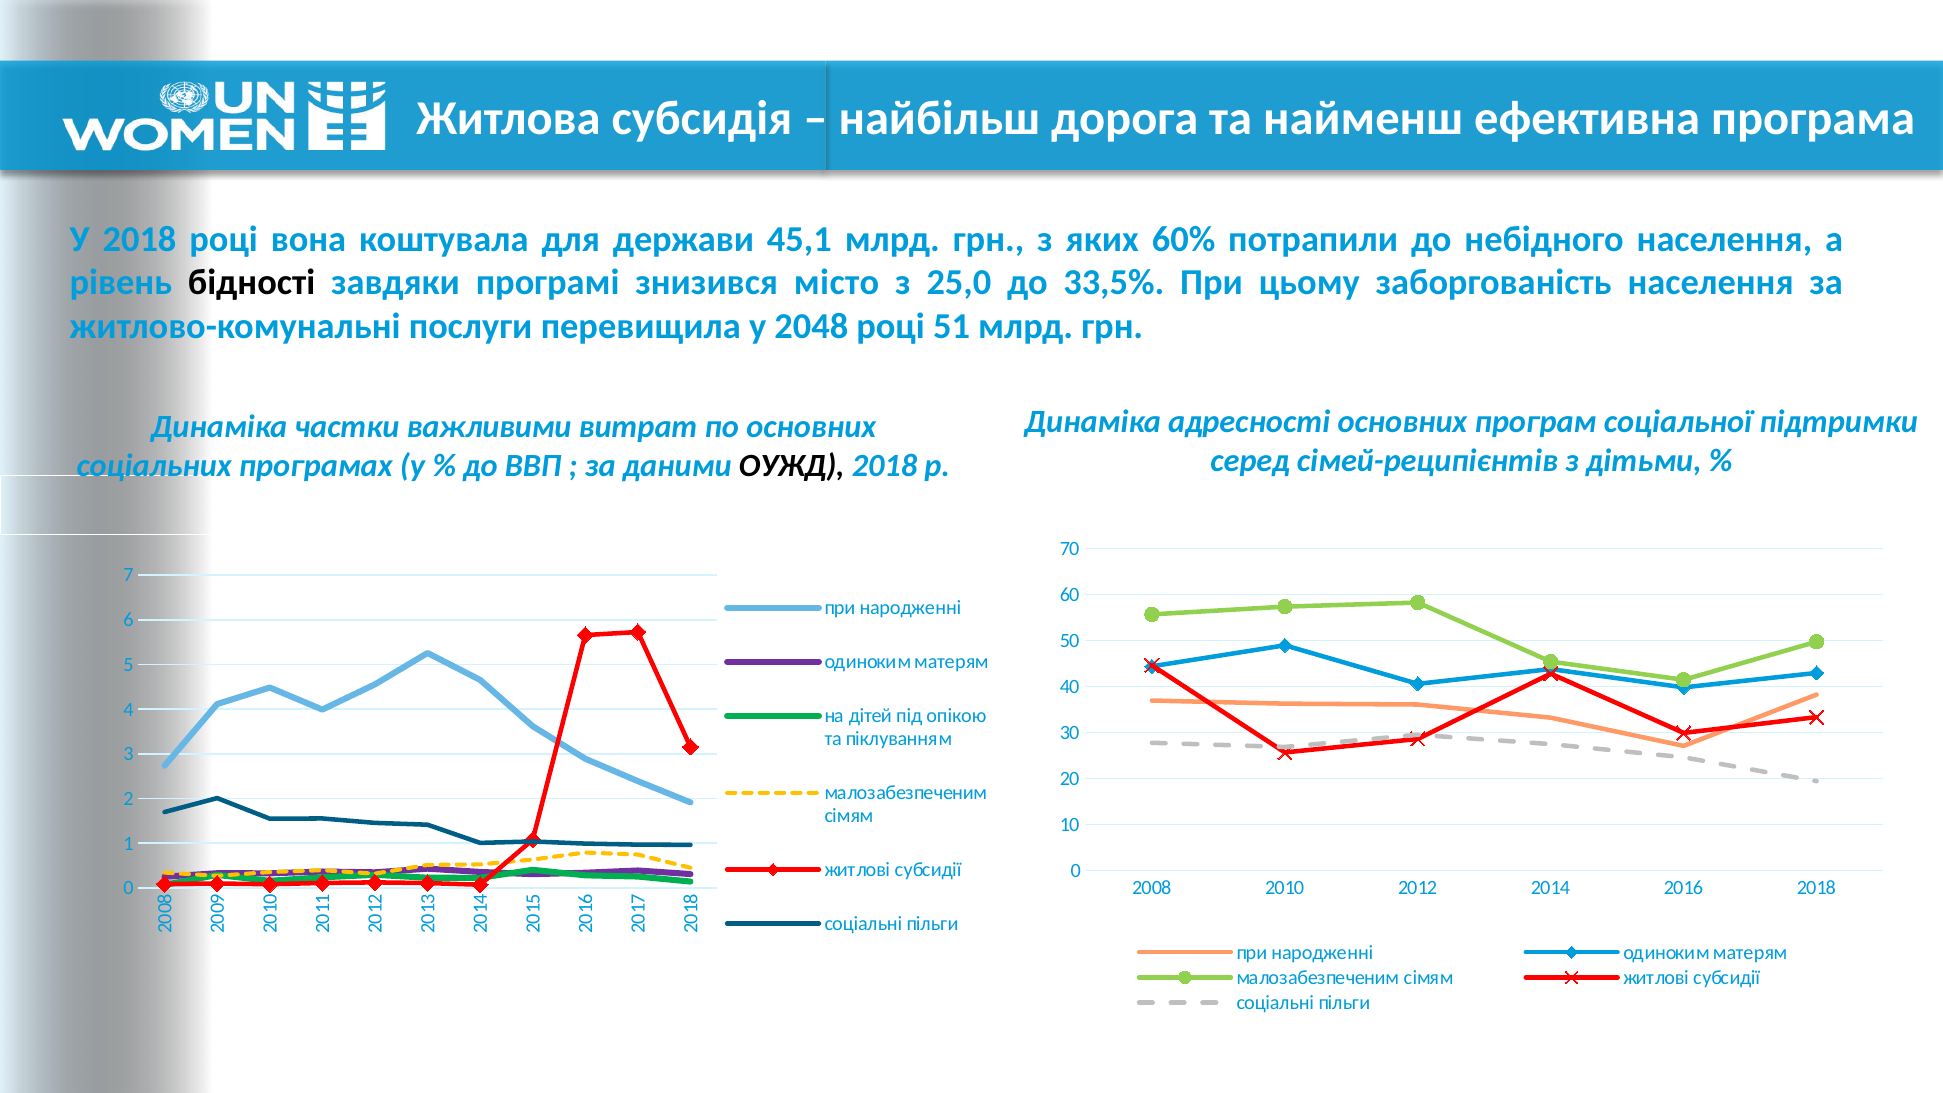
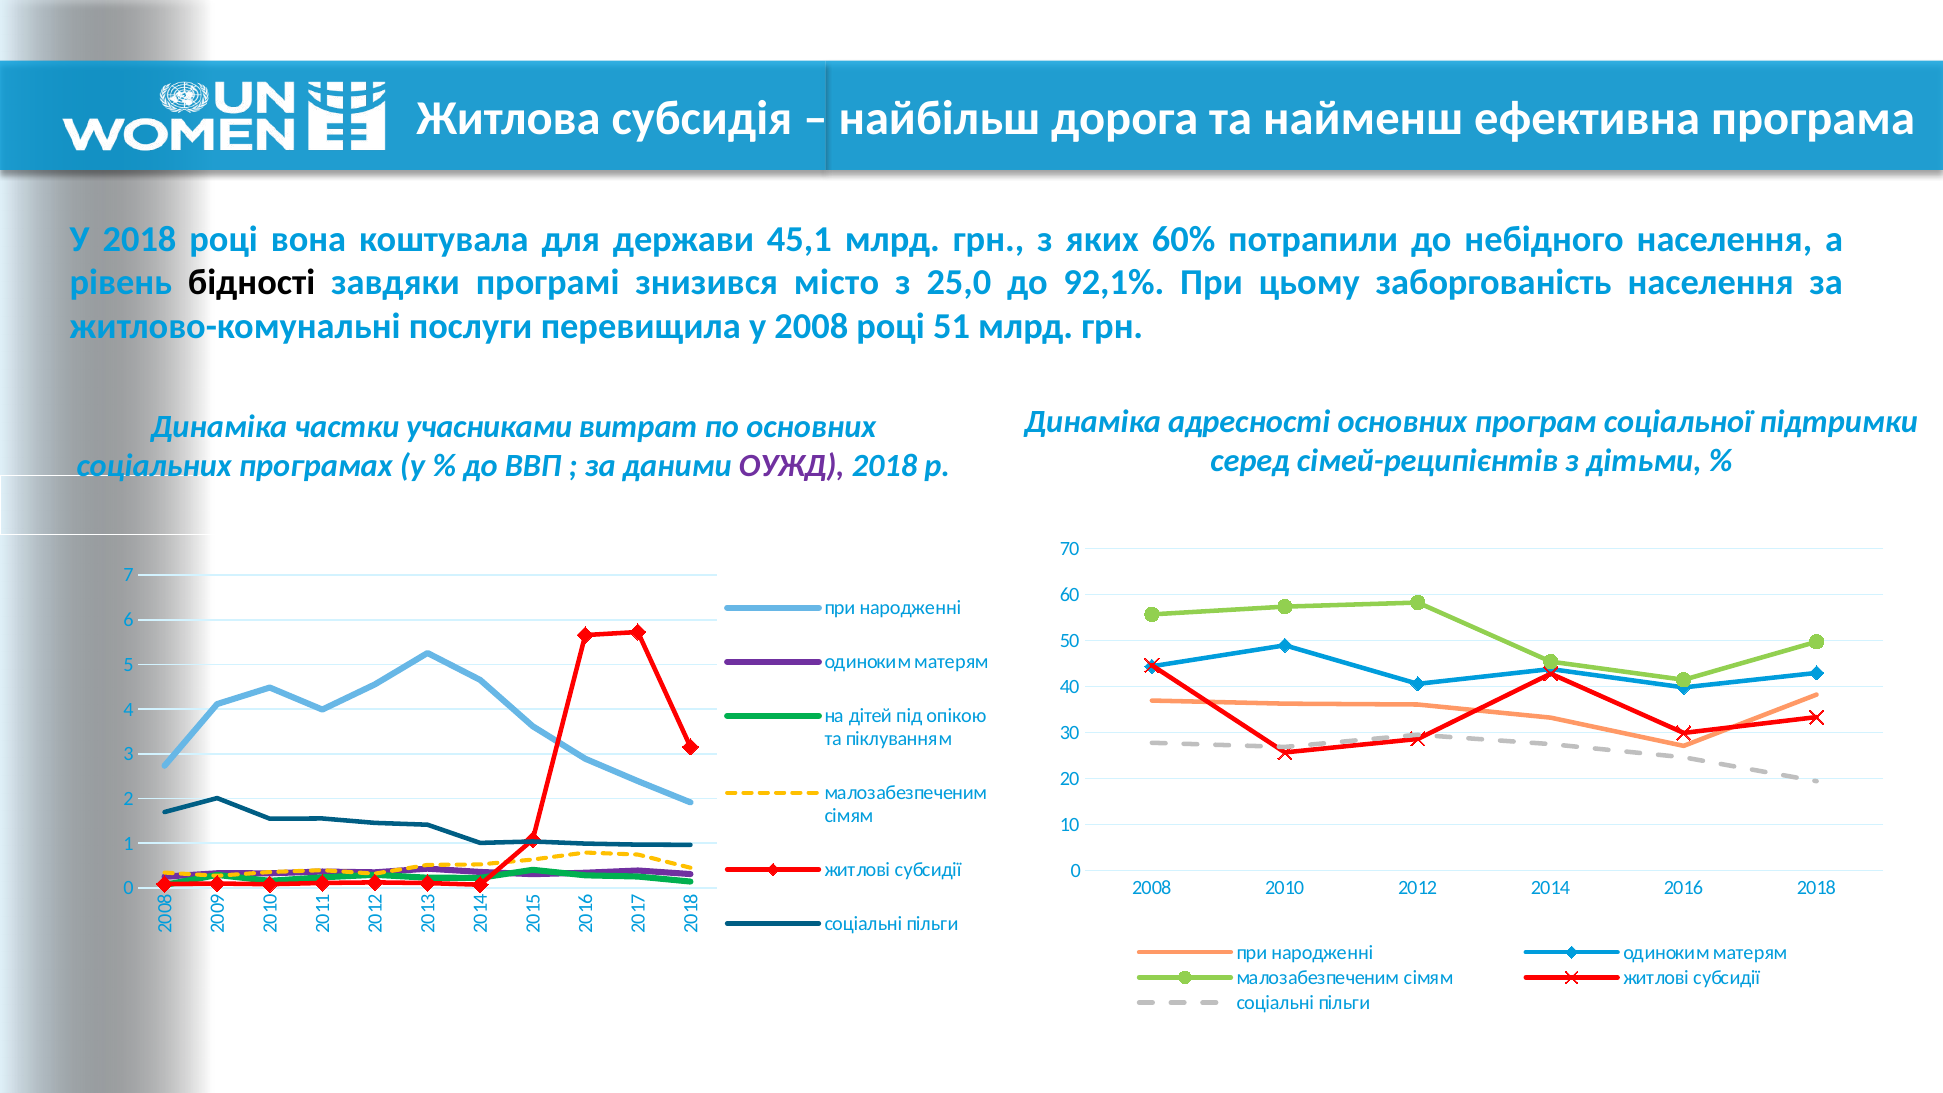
33,5%: 33,5% -> 92,1% (1114, 283)
у 2048: 2048 -> 2008 (811, 327)
важливими: важливими -> учасниками (489, 427)
ОУЖД colour: black -> purple (792, 466)
